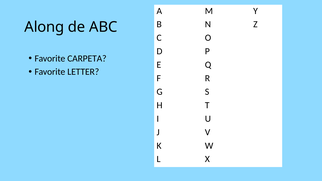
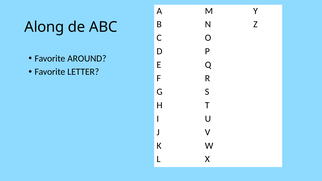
CARPETA: CARPETA -> AROUND (87, 58)
